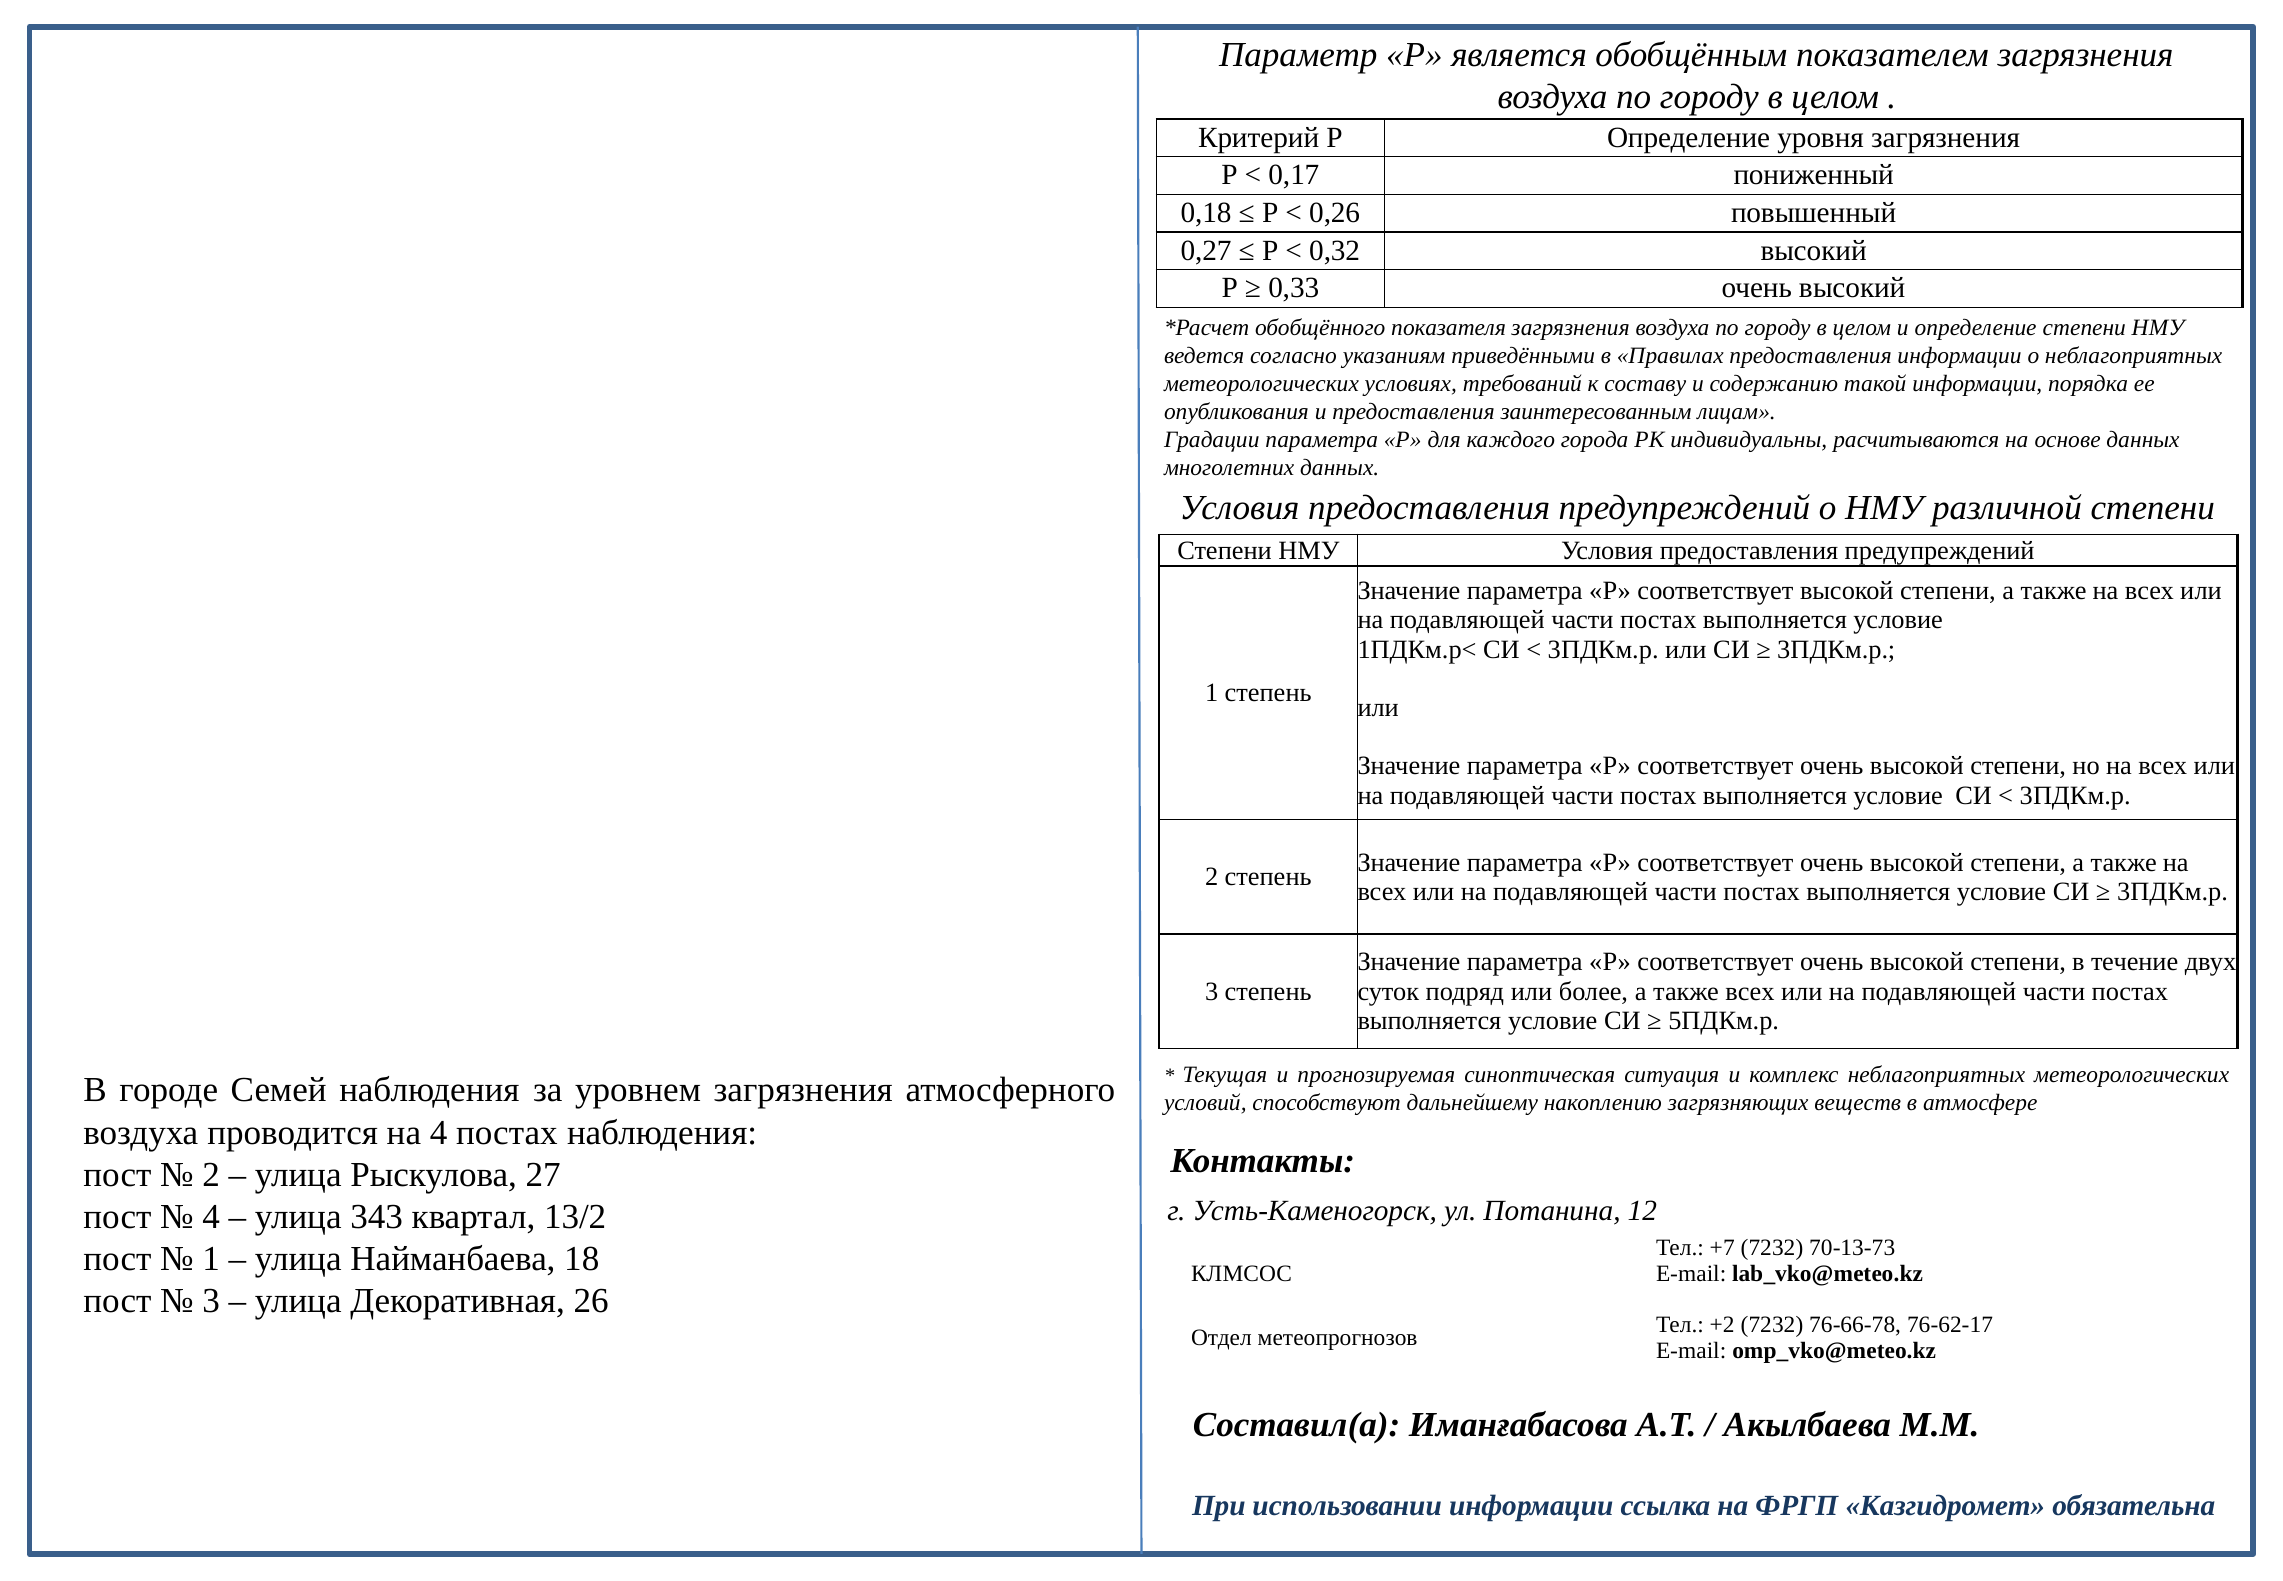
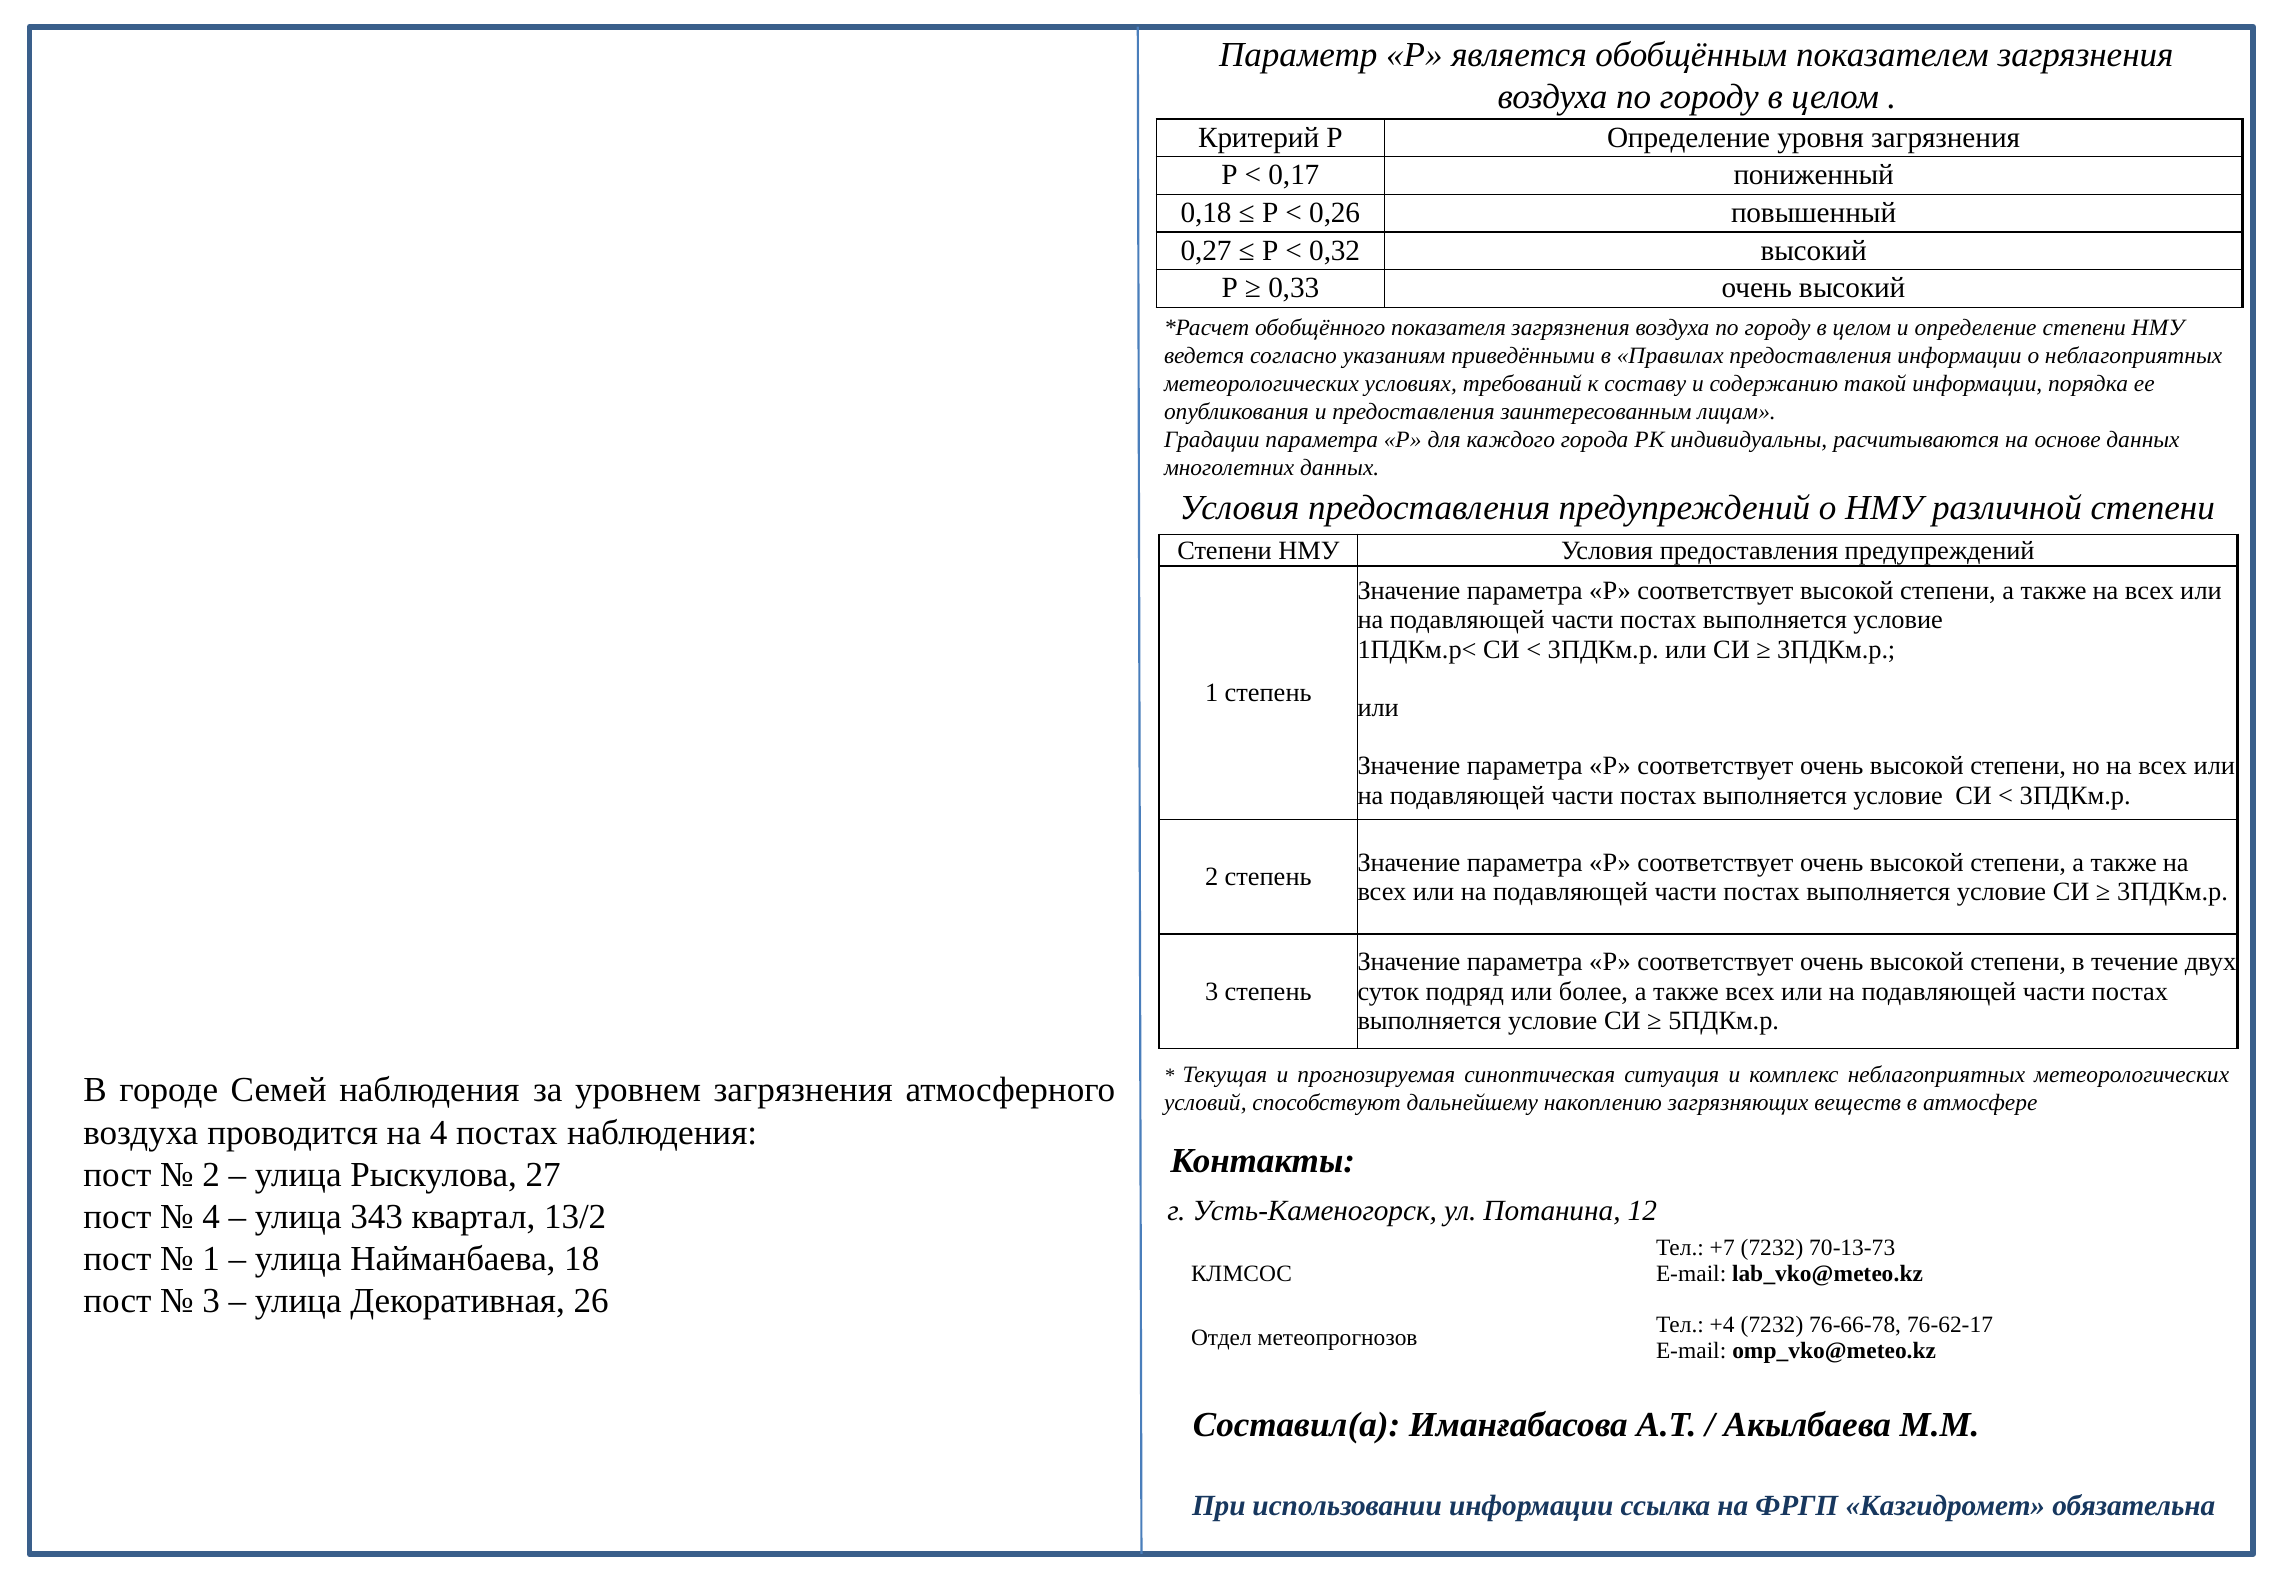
+2: +2 -> +4 (1722, 1324)
